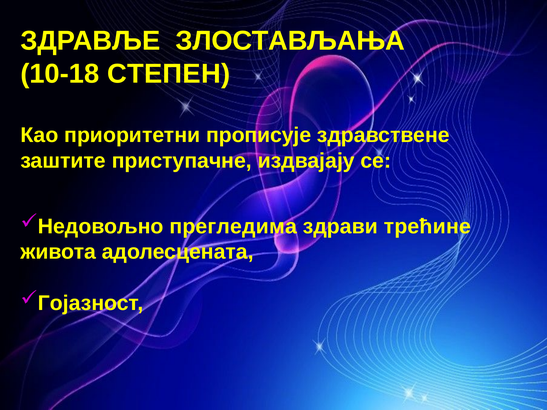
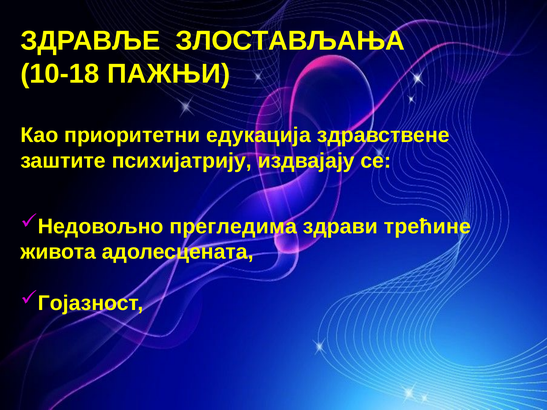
СТЕПЕН: СТЕПЕН -> ПАЖЊИ (169, 74)
прописује: прописује -> едукација (259, 135)
приступачне: приступачне -> психијатрију (182, 161)
